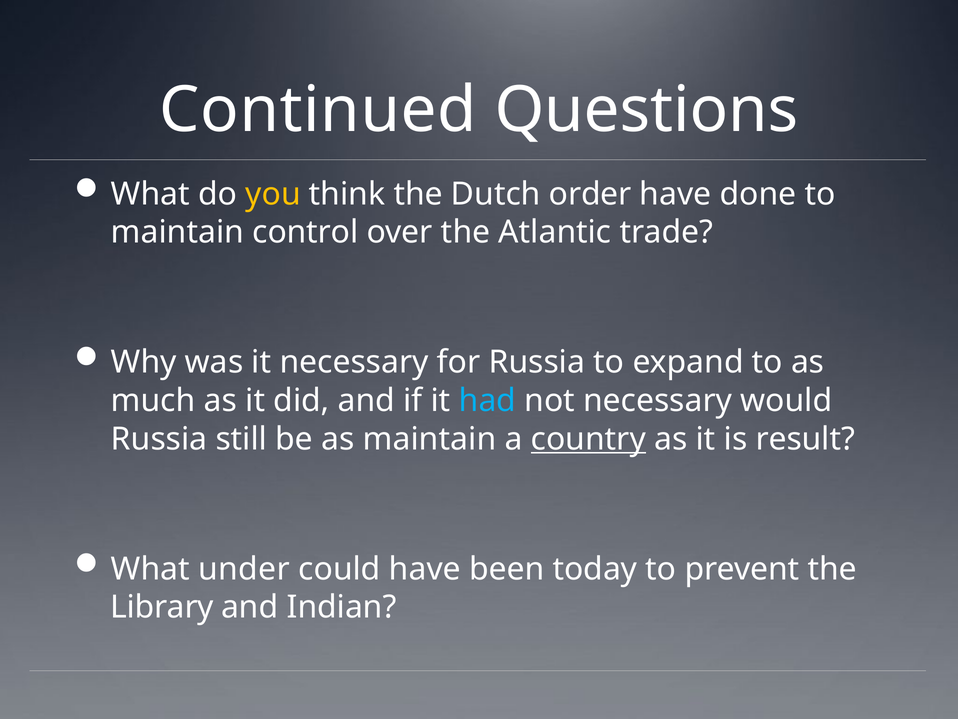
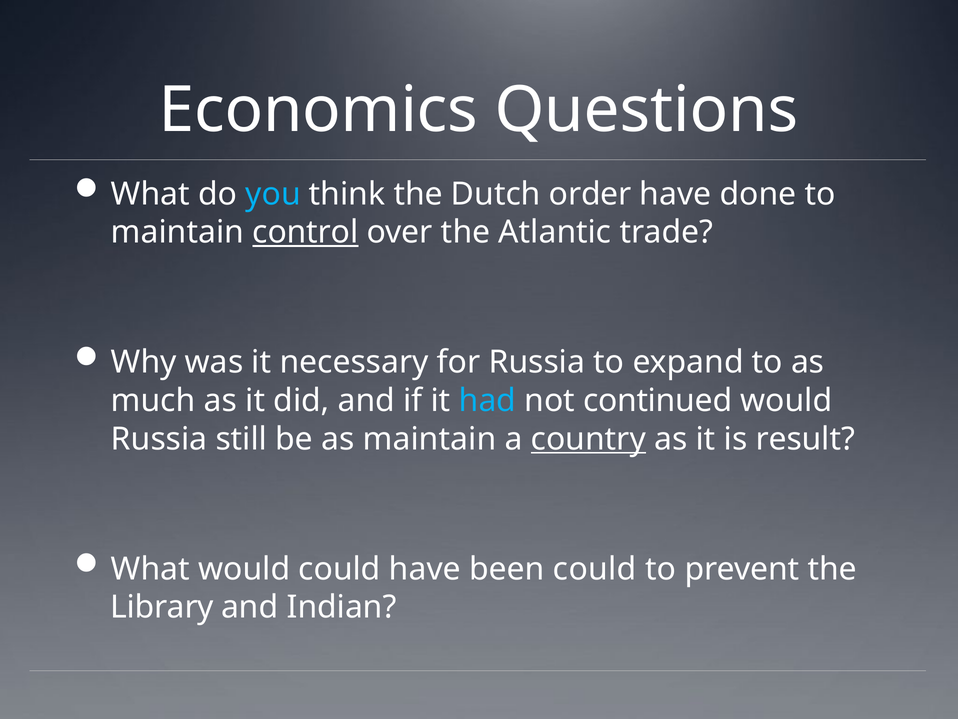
Continued: Continued -> Economics (318, 110)
you colour: yellow -> light blue (273, 194)
control underline: none -> present (305, 232)
not necessary: necessary -> continued (658, 400)
What under: under -> would (244, 569)
been today: today -> could (595, 569)
